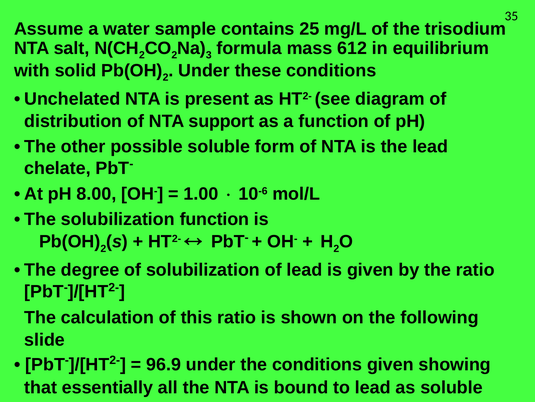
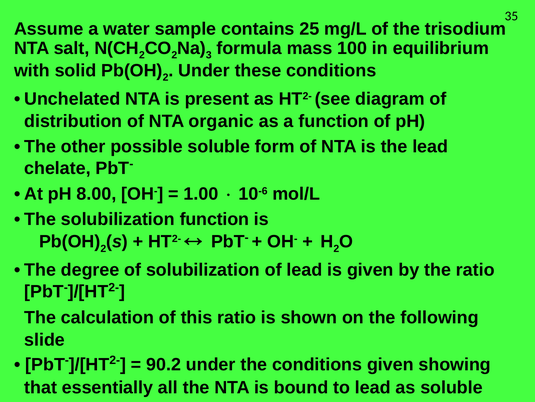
612: 612 -> 100 (352, 48)
support: support -> organic (221, 121)
96.9: 96.9 -> 90.2 (164, 364)
